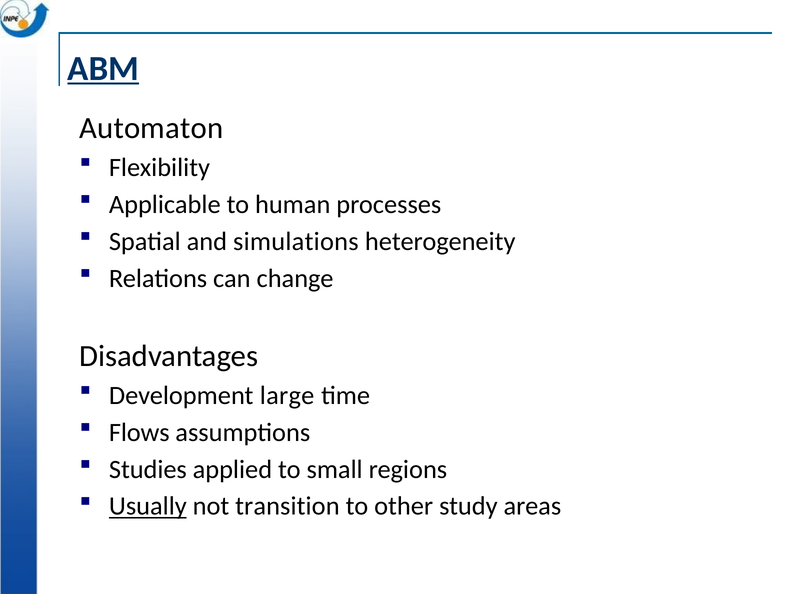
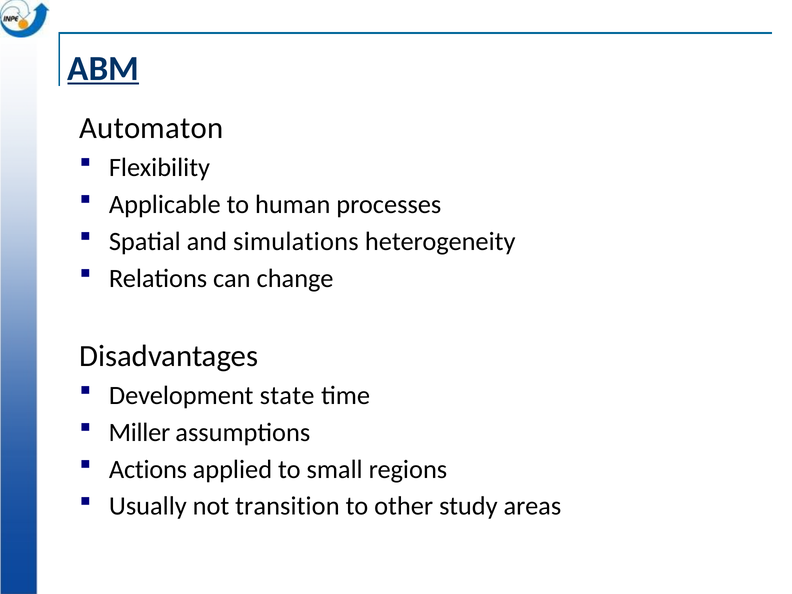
large: large -> state (287, 395)
Flows: Flows -> Miller (139, 432)
Studies: Studies -> Actions (148, 469)
Usually underline: present -> none (148, 506)
